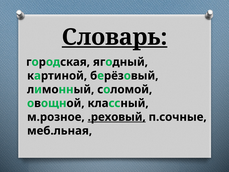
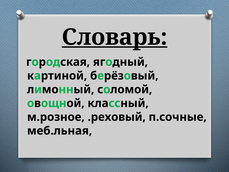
.реховый underline: present -> none (117, 117)
